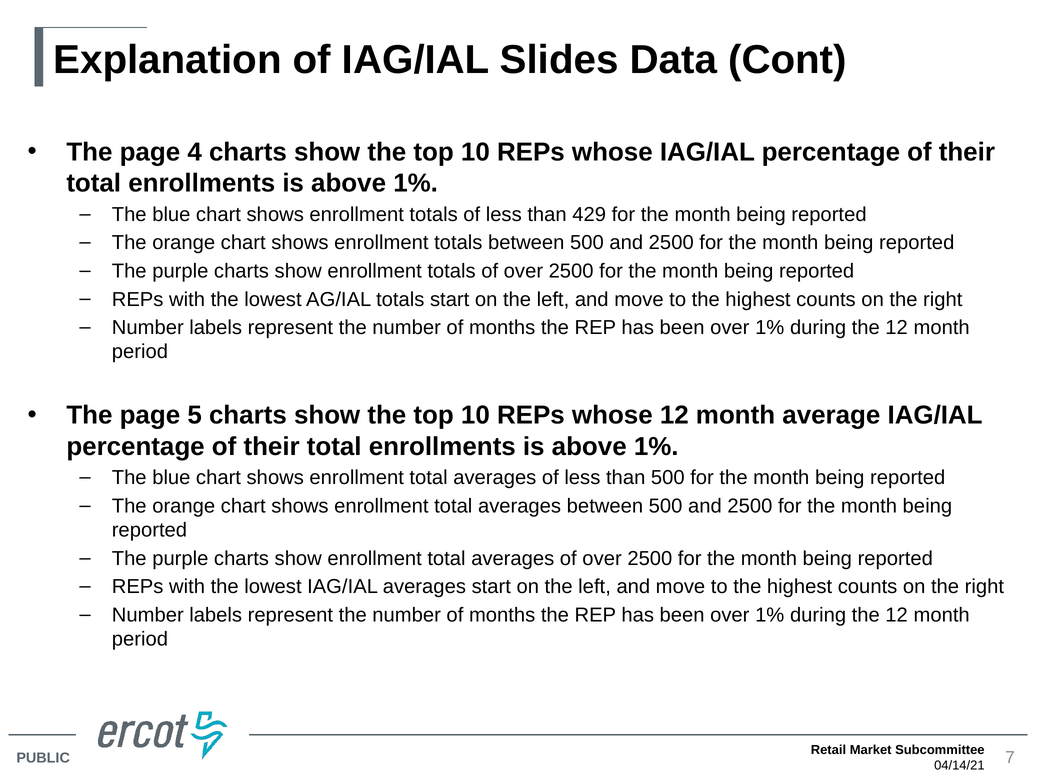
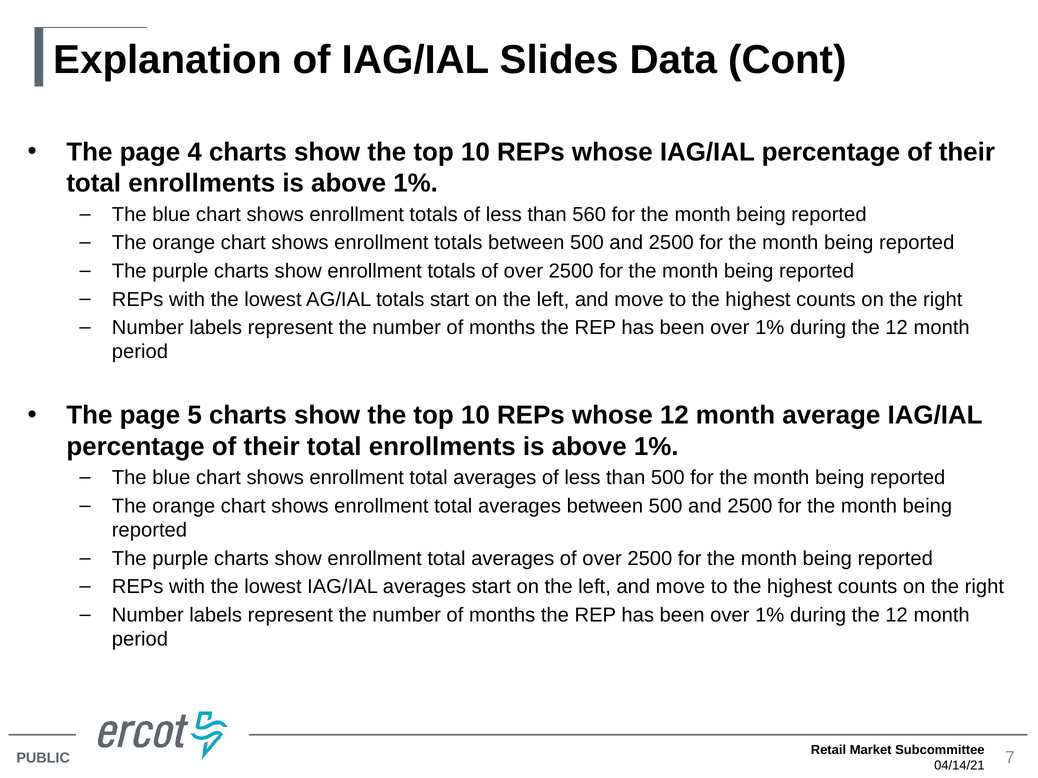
429: 429 -> 560 (589, 215)
